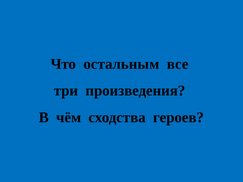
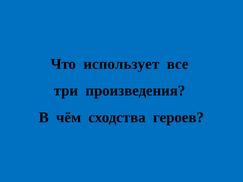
остальным: остальным -> использует (121, 64)
